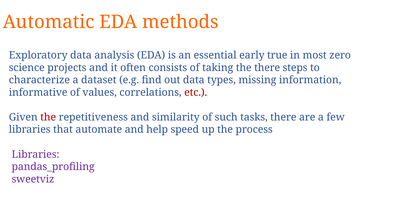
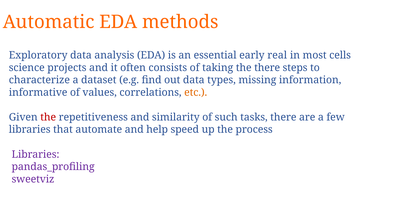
true: true -> real (277, 55)
zero: zero -> cells (340, 55)
etc colour: red -> orange (196, 93)
